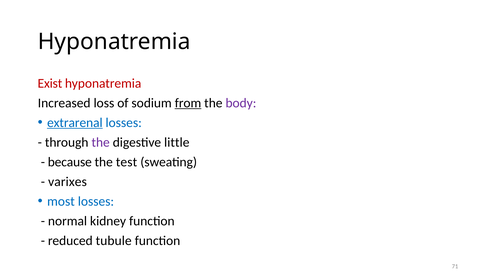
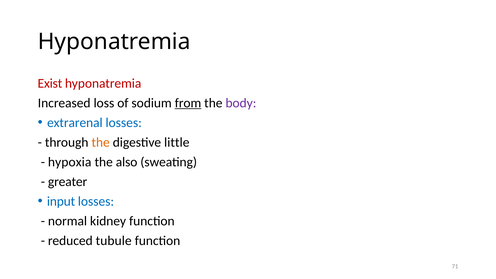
extrarenal underline: present -> none (75, 123)
the colour: purple -> orange (101, 142)
because: because -> hypoxia (70, 162)
test: test -> also (127, 162)
varixes: varixes -> greater (68, 182)
most: most -> input (61, 201)
